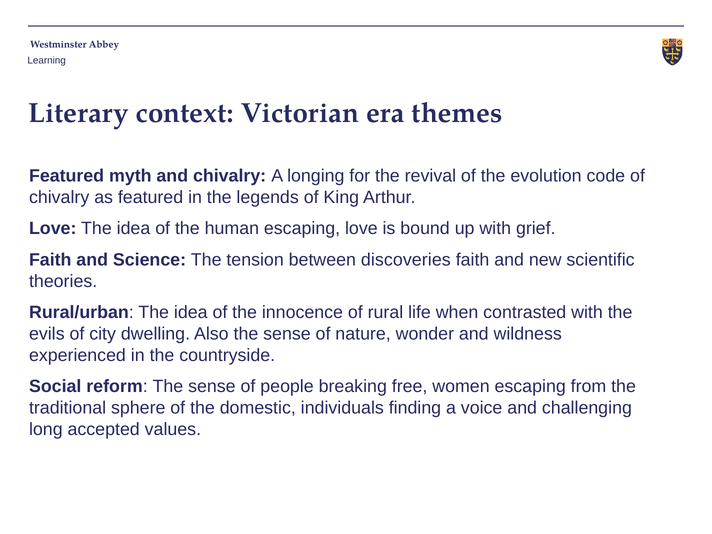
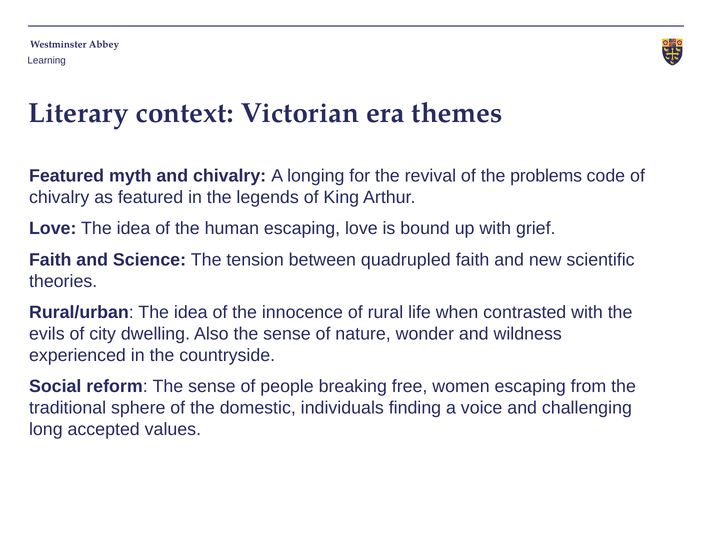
evolution: evolution -> problems (546, 176)
discoveries: discoveries -> quadrupled (406, 260)
